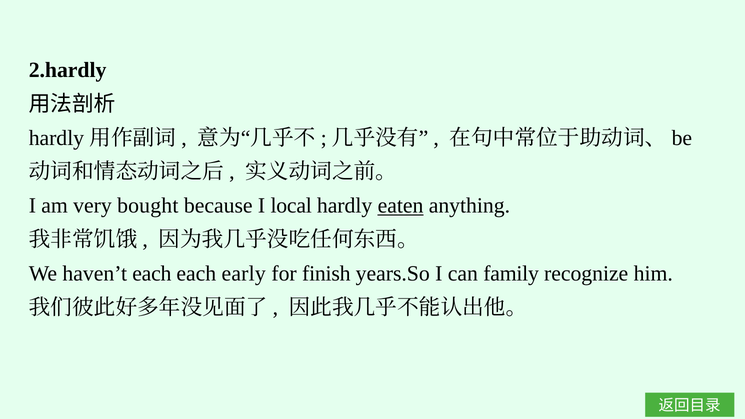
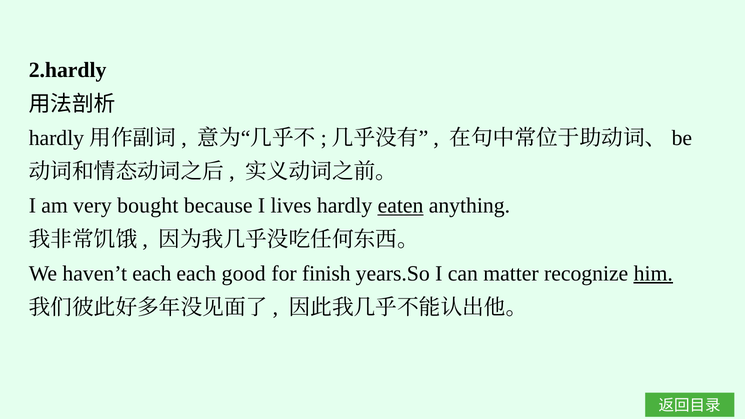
local: local -> lives (291, 206)
early: early -> good (244, 273)
family: family -> matter (511, 273)
him underline: none -> present (653, 273)
